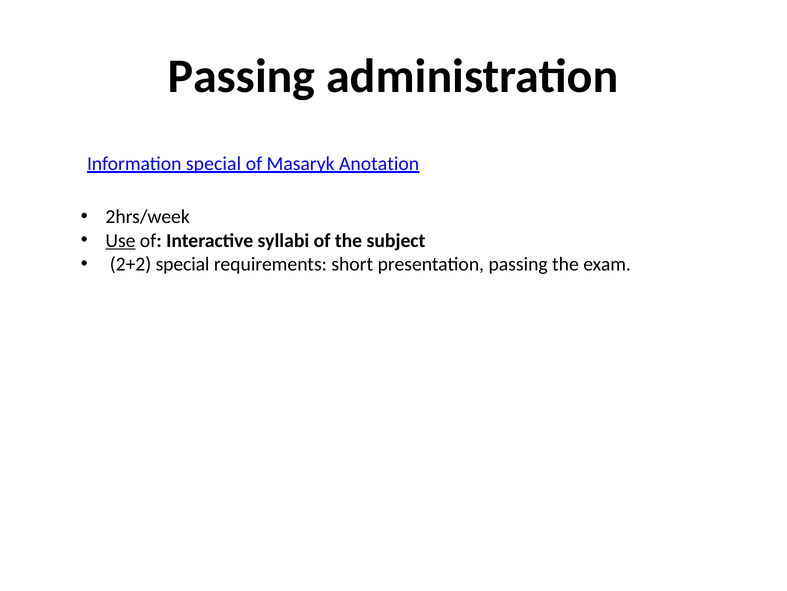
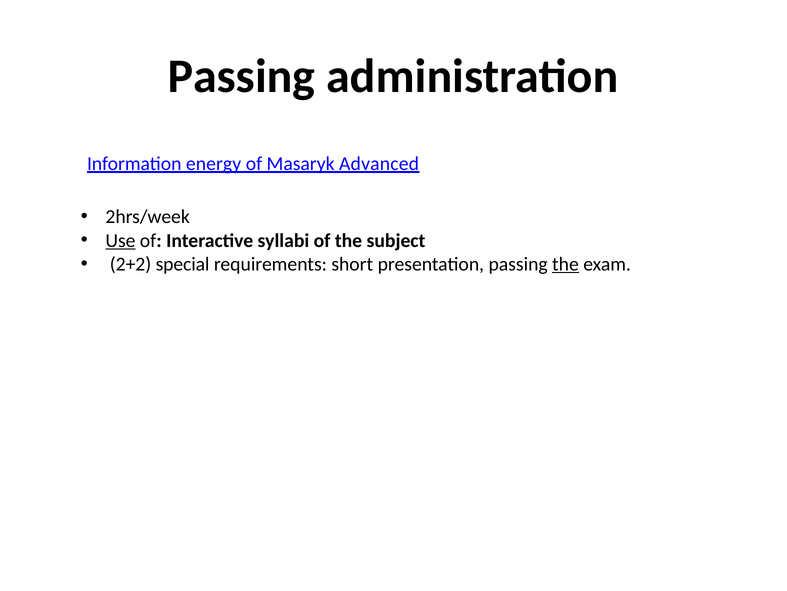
Information special: special -> energy (214, 163)
Anotation: Anotation -> Advanced (379, 163)
the underline: none -> present (565, 264)
